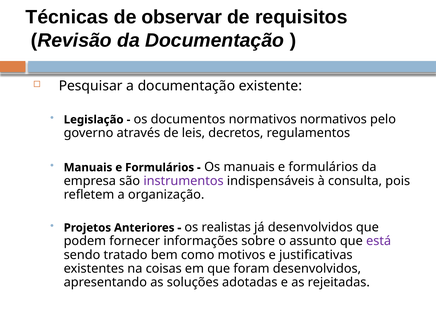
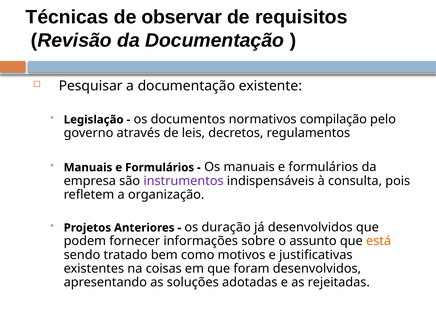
normativos normativos: normativos -> compilação (333, 119)
realistas: realistas -> duração (226, 227)
está colour: purple -> orange (379, 241)
